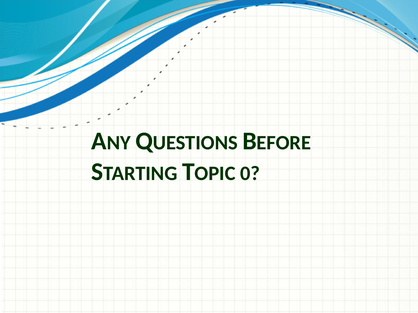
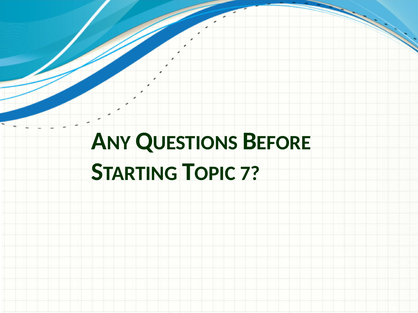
0: 0 -> 7 (250, 174)
